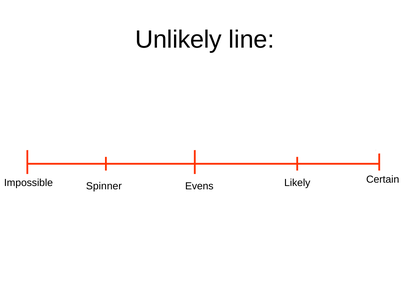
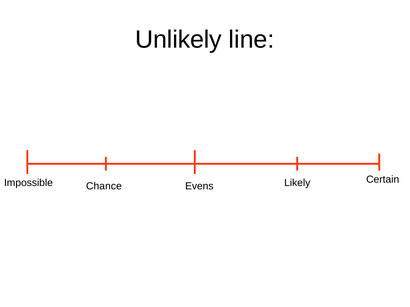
Spinner: Spinner -> Chance (104, 187)
